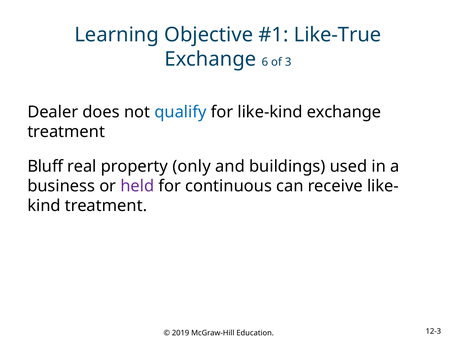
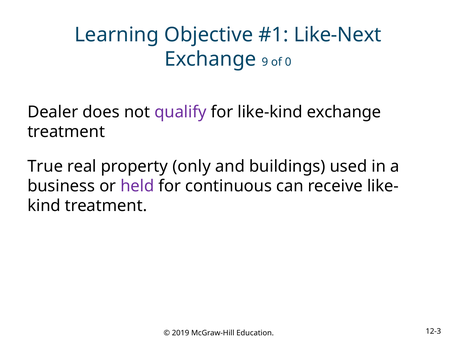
Like-True: Like-True -> Like-Next (338, 35)
6: 6 -> 9 (265, 62)
3: 3 -> 0 (288, 62)
qualify colour: blue -> purple (180, 112)
Bluff: Bluff -> True (45, 166)
